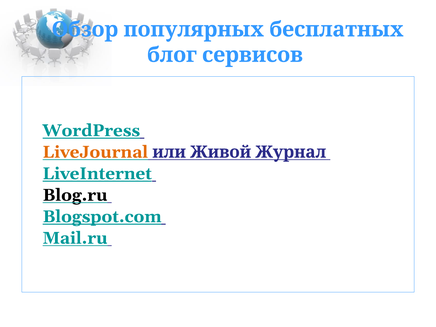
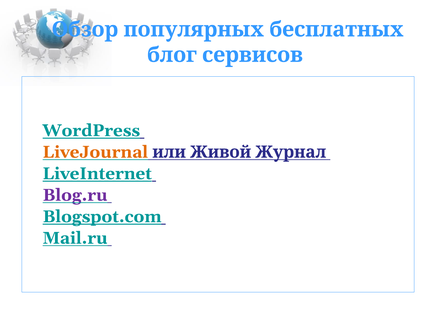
Blog.ru colour: black -> purple (75, 195)
